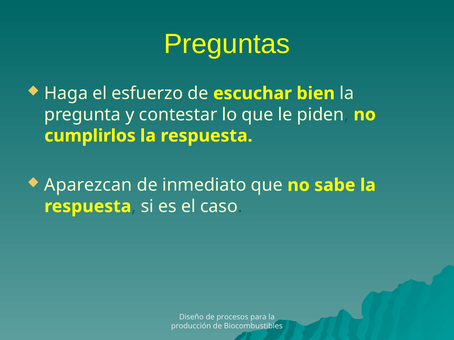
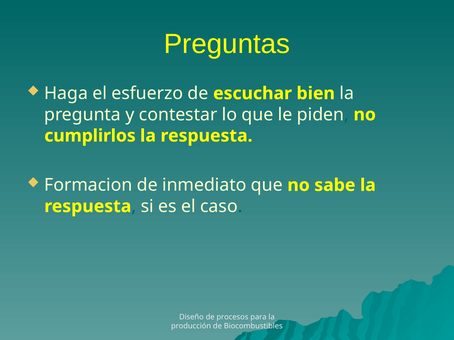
Aparezcan: Aparezcan -> Formacion (88, 185)
